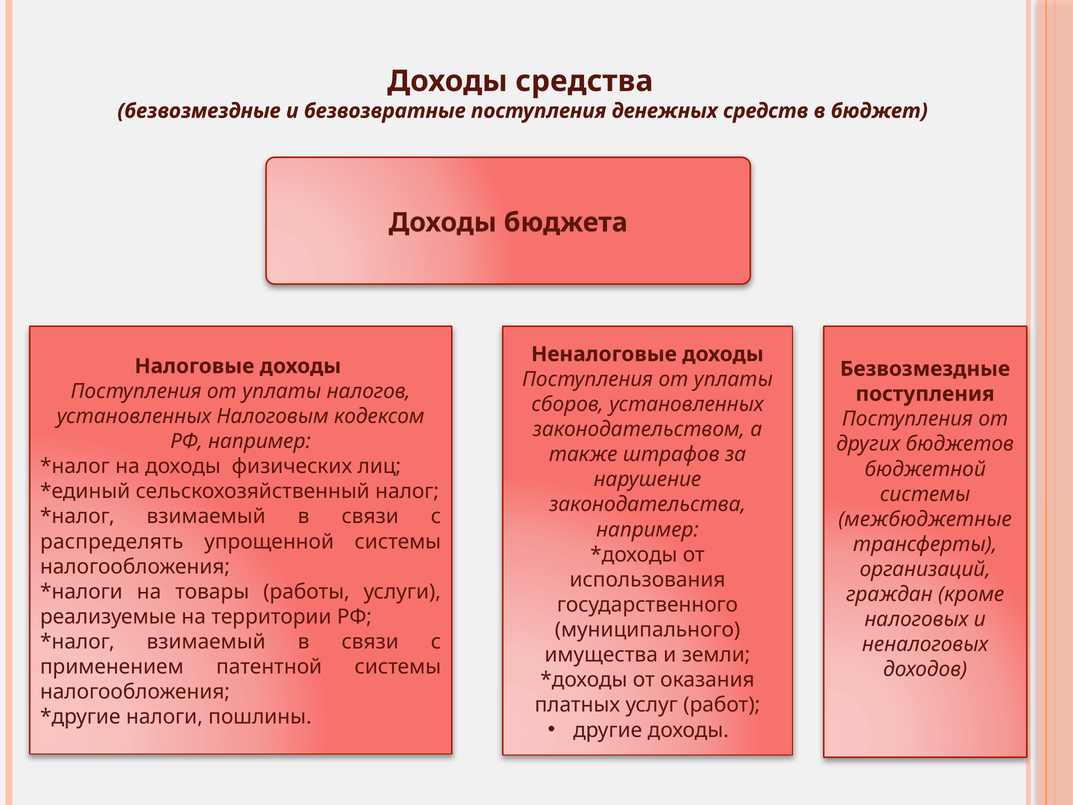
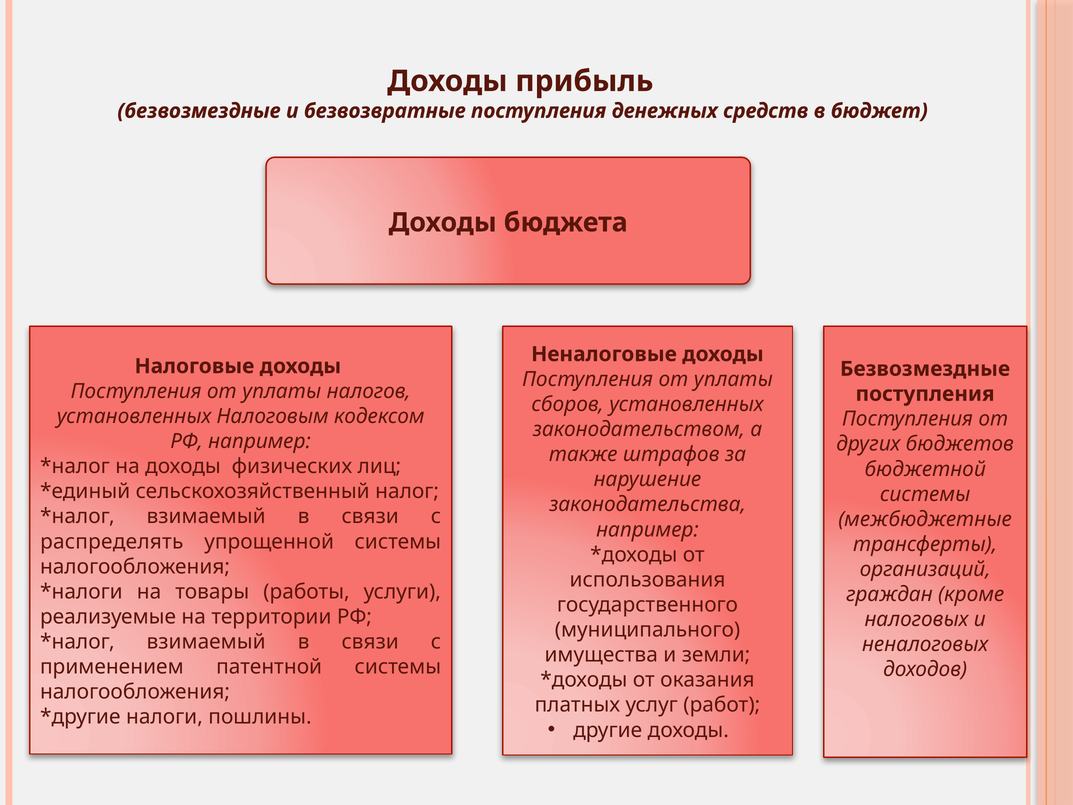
средства: средства -> прибыль (584, 81)
